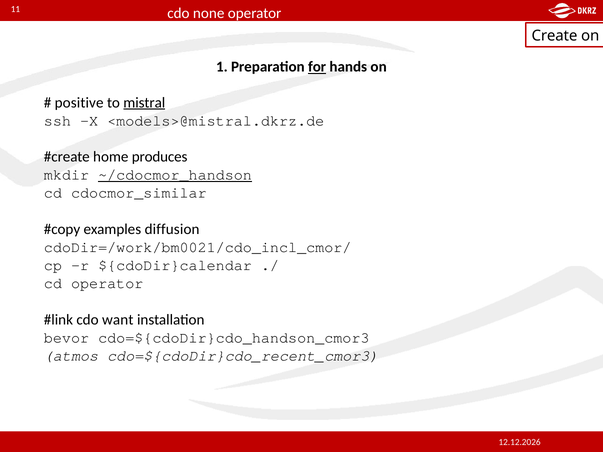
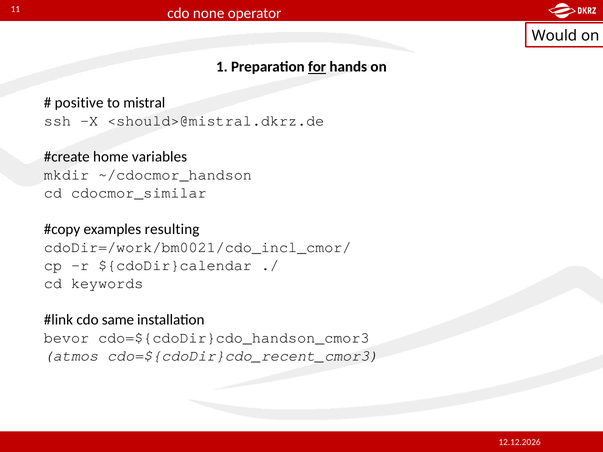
Create: Create -> Would (554, 36)
mistral underline: present -> none (144, 103)
<models>@mistral.dkrz.de: <models>@mistral.dkrz.de -> <should>@mistral.dkrz.de (216, 121)
produces: produces -> variables (160, 157)
~/cdocmor_handson underline: present -> none (175, 175)
diffusion: diffusion -> resulting (172, 229)
cd operator: operator -> keywords (107, 284)
want: want -> same (118, 320)
